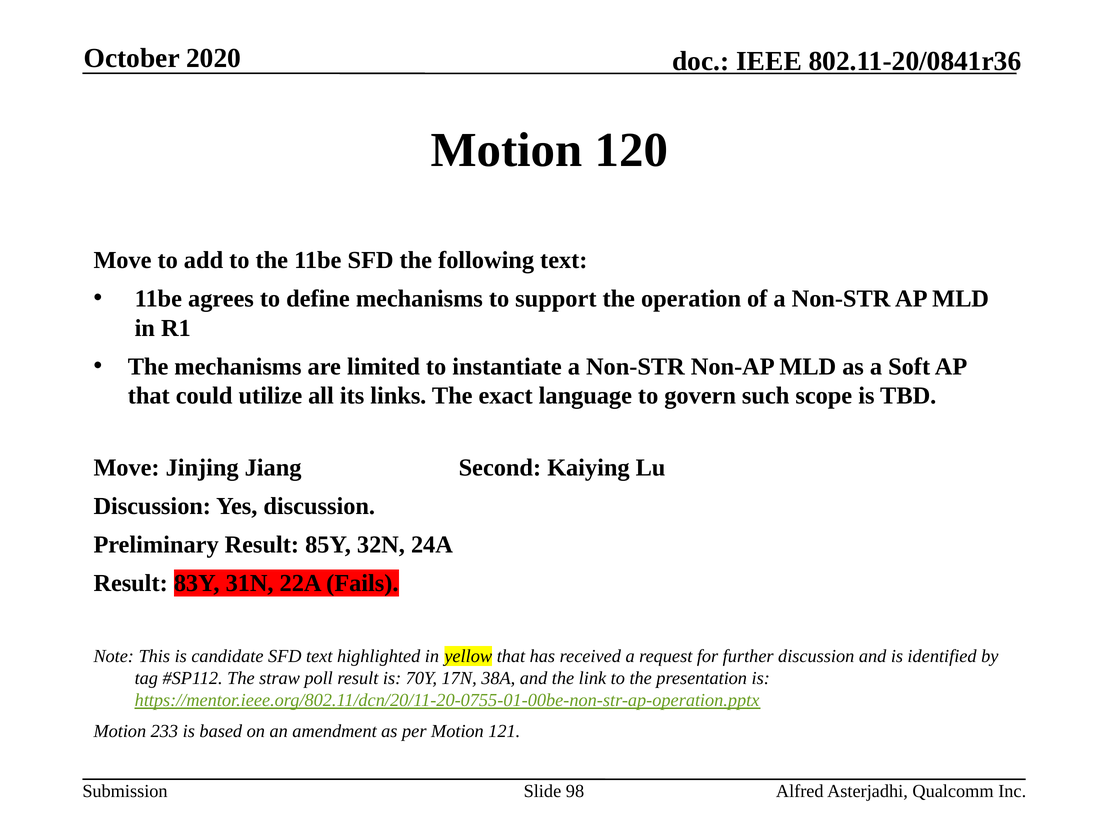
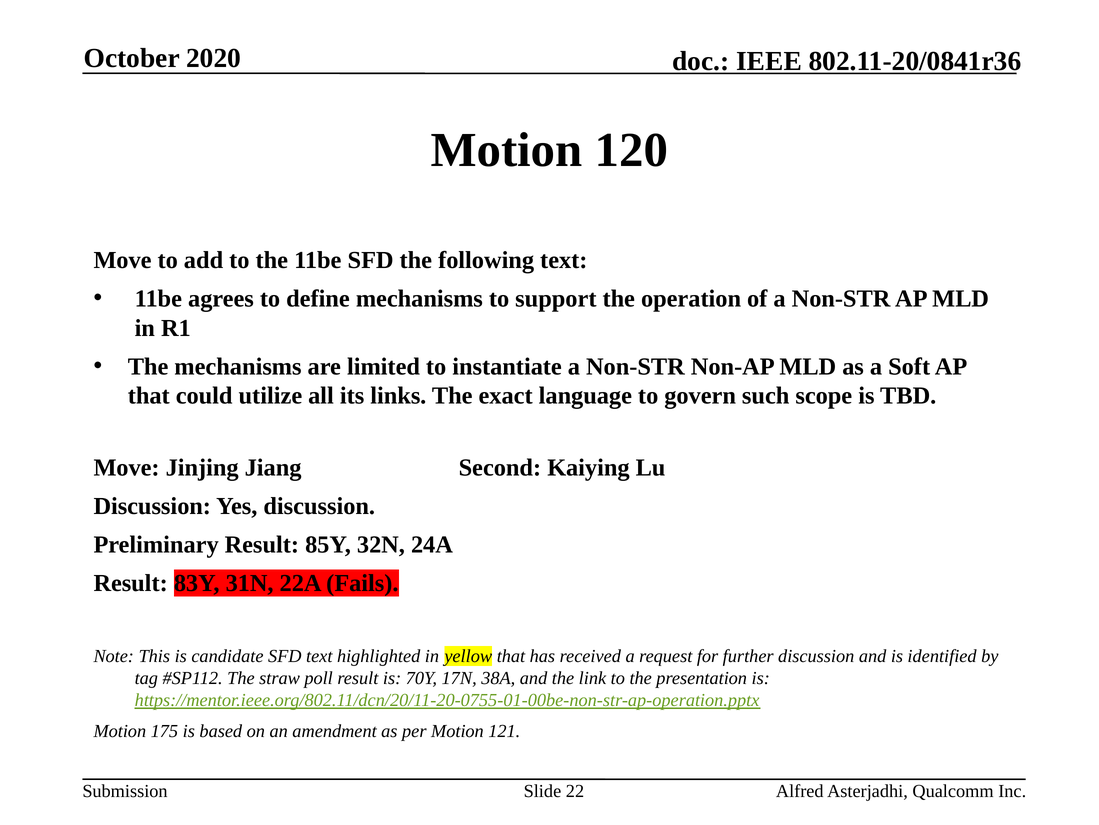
233: 233 -> 175 (164, 731)
98: 98 -> 22 (575, 791)
